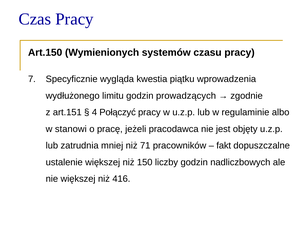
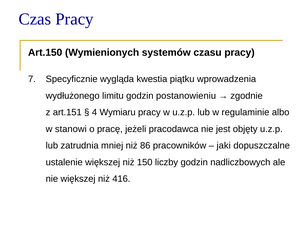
prowadzących: prowadzących -> postanowieniu (186, 96)
Połączyć: Połączyć -> Wymiaru (118, 112)
71: 71 -> 86 (145, 146)
fakt: fakt -> jaki (224, 146)
